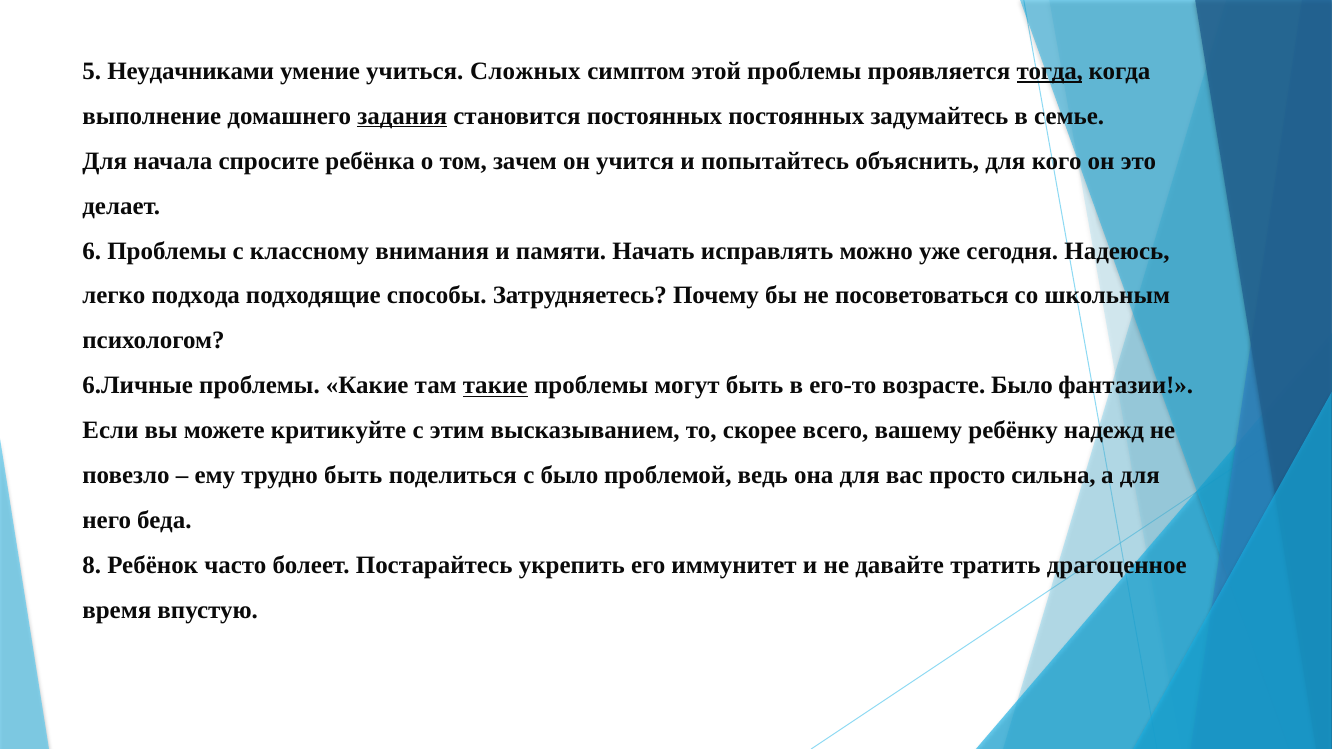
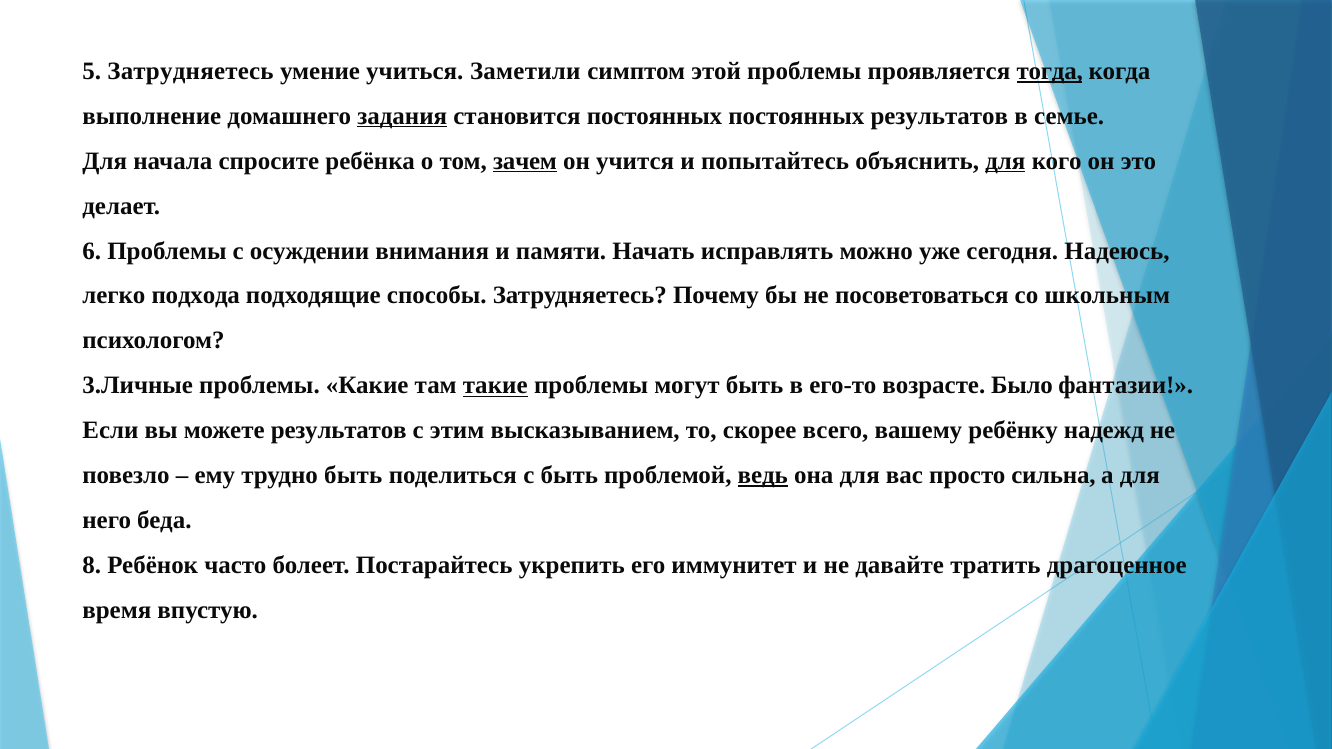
5 Неудачниками: Неудачниками -> Затрудняетесь (190, 71)
Сложных: Сложных -> Заметили (525, 71)
постоянных задумайтесь: задумайтесь -> результатов (939, 116)
зачем underline: none -> present (525, 161)
для underline: none -> present (1005, 161)
классному: классному -> осуждении (310, 251)
6.Личные: 6.Личные -> 3.Личные (138, 386)
можете критикуйте: критикуйте -> результатов (339, 431)
с было: было -> быть (569, 476)
ведь underline: none -> present (763, 476)
